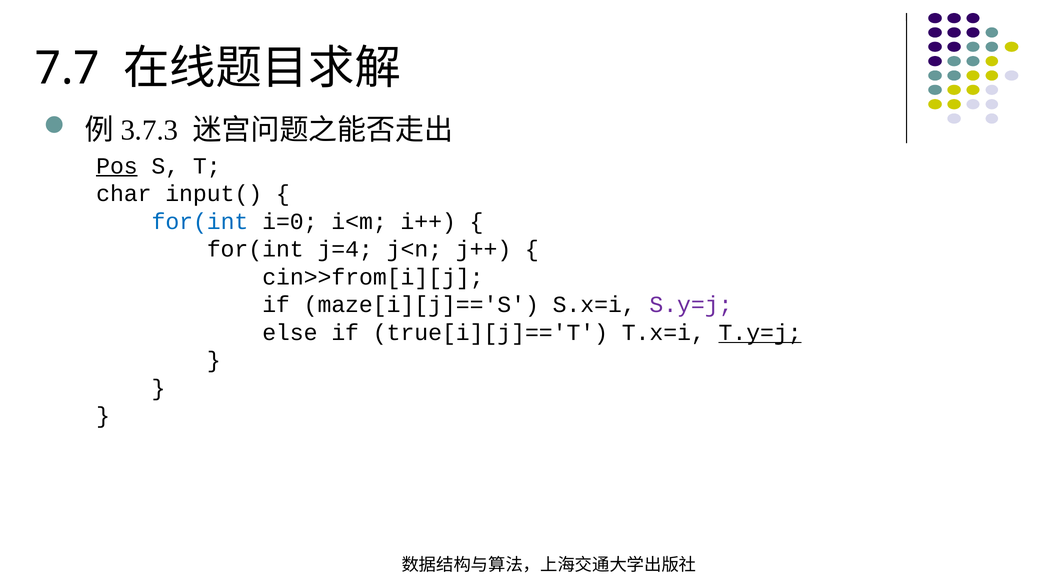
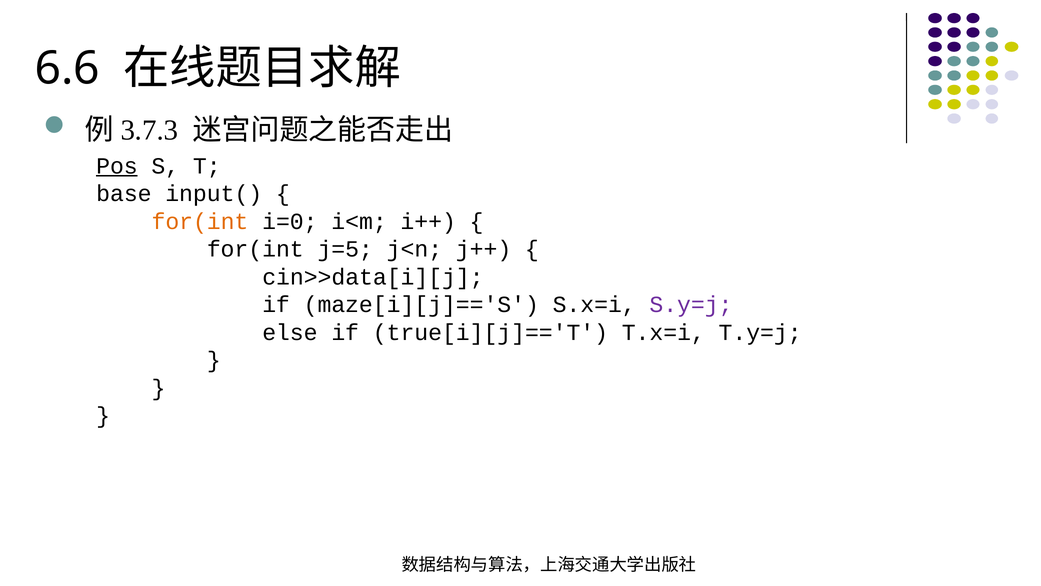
7.7: 7.7 -> 6.6 (67, 69)
char: char -> base (124, 194)
for(int colour: blue -> orange (200, 221)
j=4: j=4 -> j=5 (345, 249)
cin>>from[i][j: cin>>from[i][j -> cin>>data[i][j (373, 277)
T.y=j underline: present -> none (760, 332)
